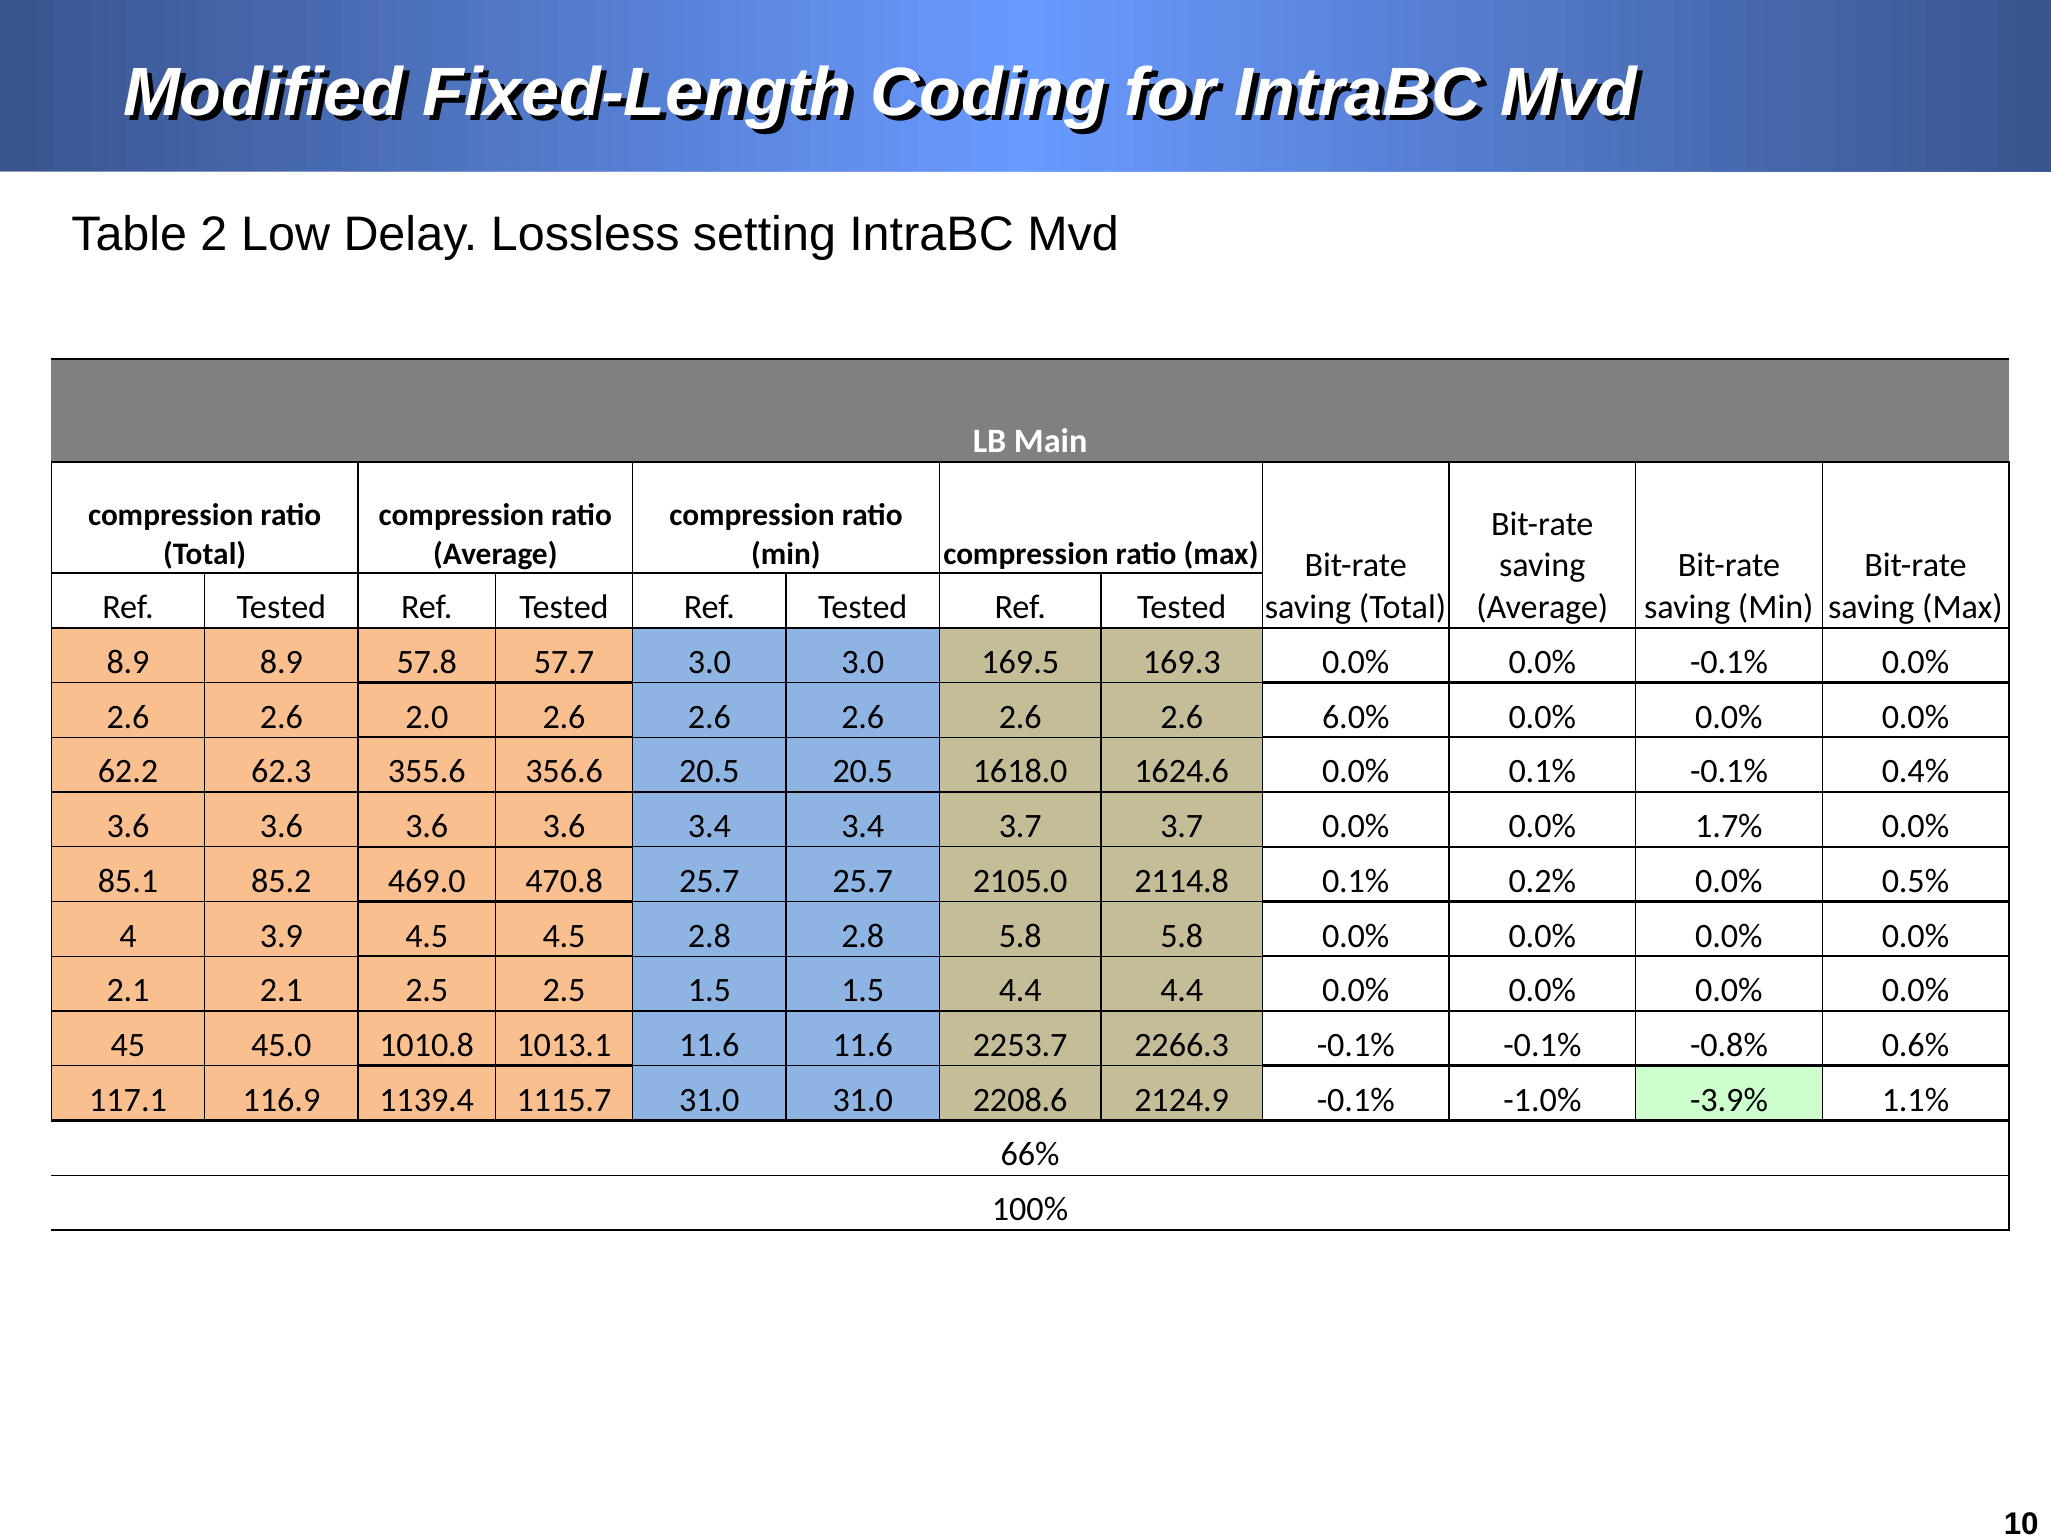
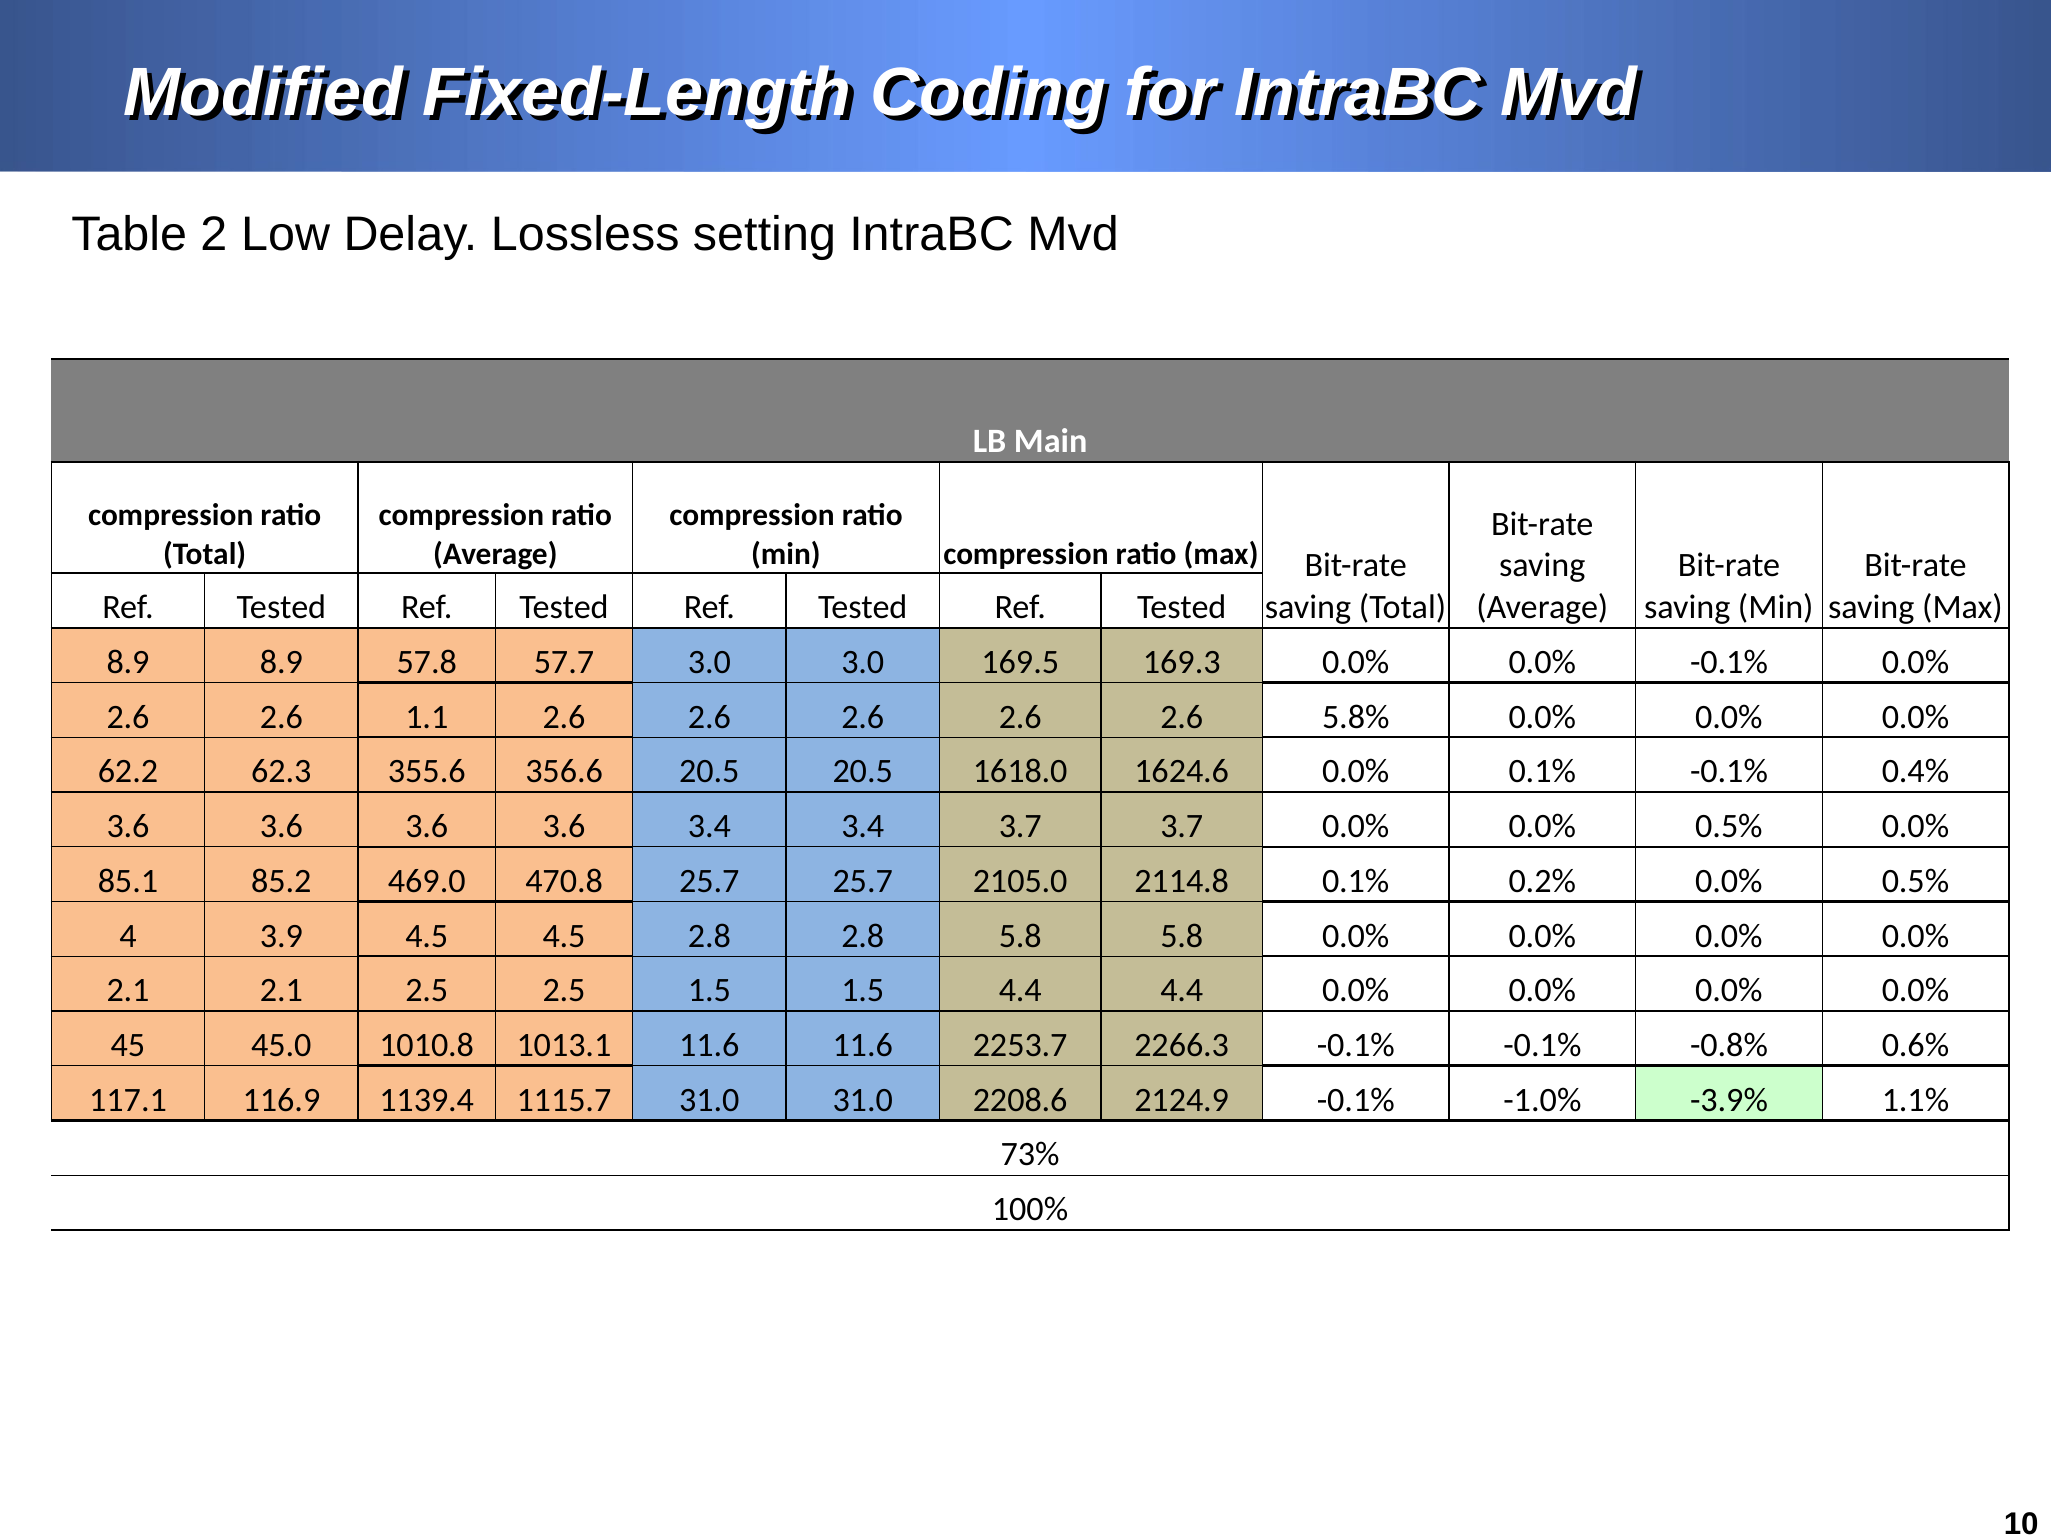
2.0: 2.0 -> 1.1 (427, 717)
6.0%: 6.0% -> 5.8% (1356, 717)
0.0% 0.0% 1.7%: 1.7% -> 0.5% (1729, 826)
66%: 66% -> 73% (1030, 1155)
